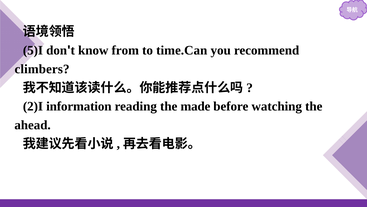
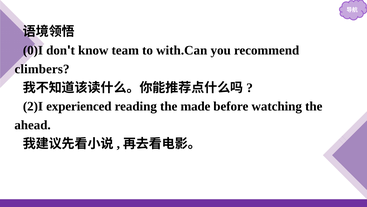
5)I: 5)I -> 0)I (33, 50)
from: from -> team (125, 50)
time.Can: time.Can -> with.Can (182, 50)
information: information -> experienced (79, 106)
